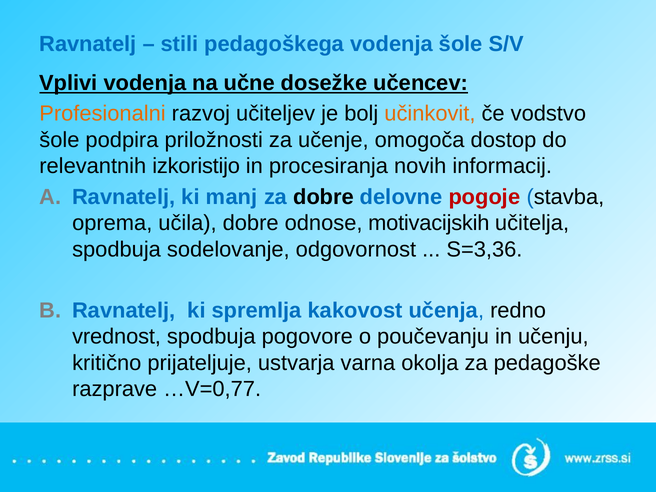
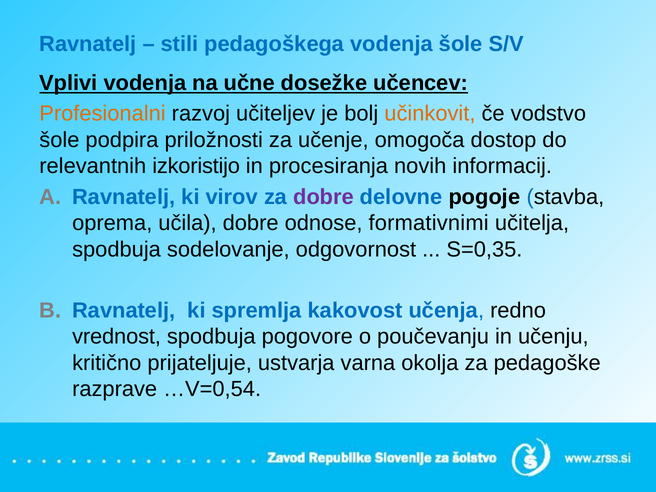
manj: manj -> virov (232, 197)
dobre colour: black -> purple (324, 197)
pogoje colour: red -> black (484, 197)
motivacijskih: motivacijskih -> formativnimi (429, 223)
S=3,36: S=3,36 -> S=0,35 (484, 249)
…V=0,77: …V=0,77 -> …V=0,54 (212, 389)
